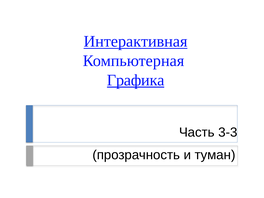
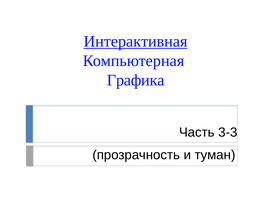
Графика underline: present -> none (136, 80)
